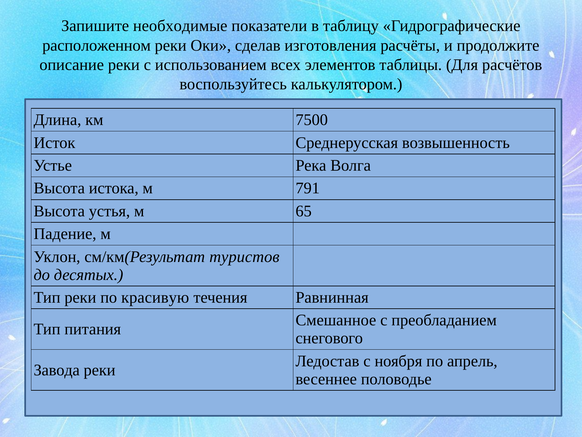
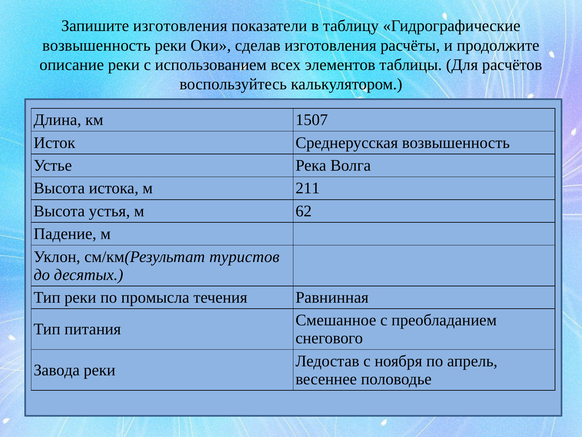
Запишите необходимые: необходимые -> изготовления (180, 26)
расположенном: расположенном -> возвышенность (96, 45)
7500: 7500 -> 1507 (312, 120)
791: 791 -> 211 (308, 188)
65: 65 -> 62 (304, 211)
красивую: красивую -> промысла (155, 297)
